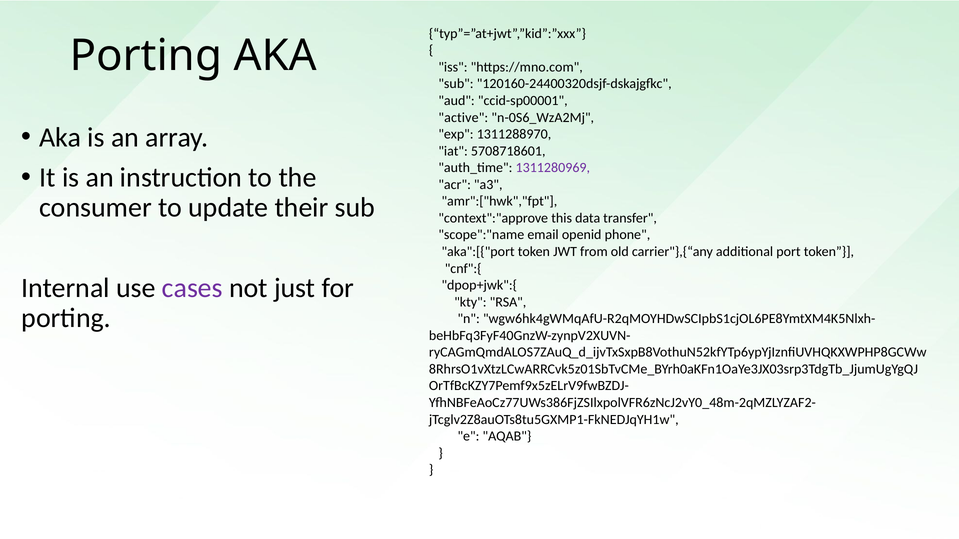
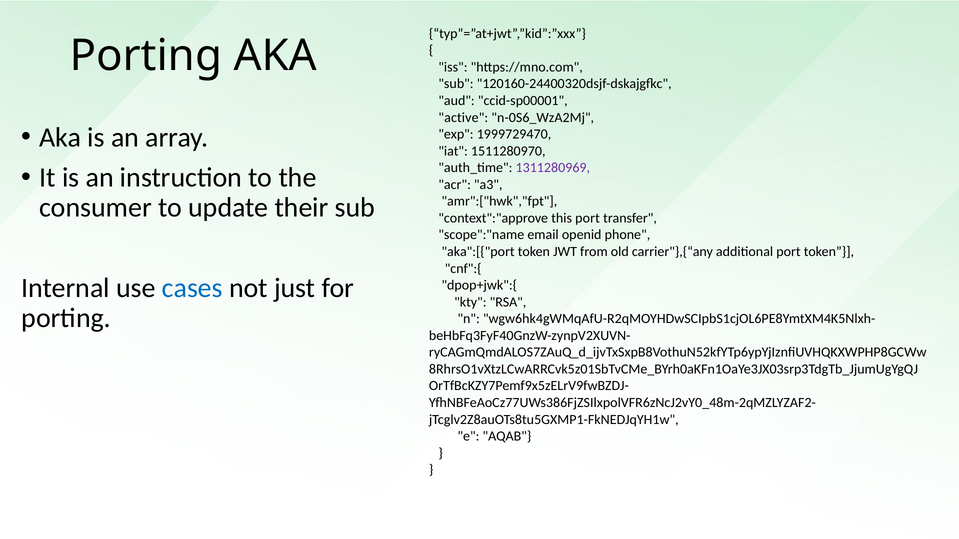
1311288970: 1311288970 -> 1999729470 (514, 134)
5708718601: 5708718601 -> 1511280970 (508, 151)
this data: data -> port (588, 218)
cases colour: purple -> blue (192, 288)
